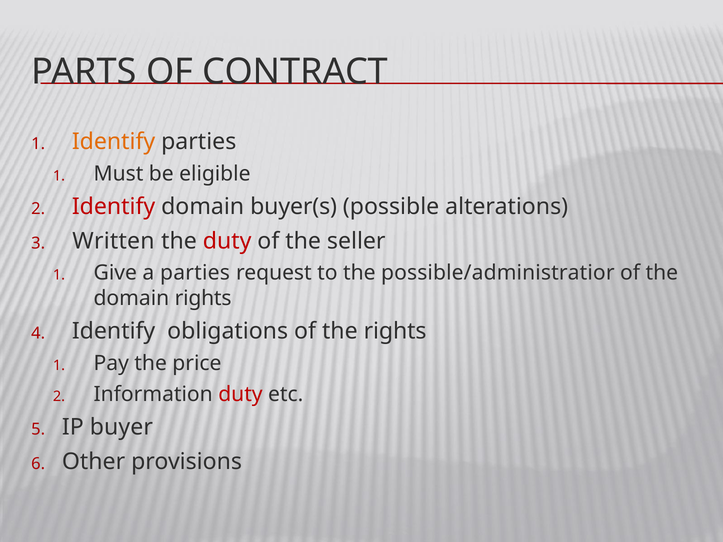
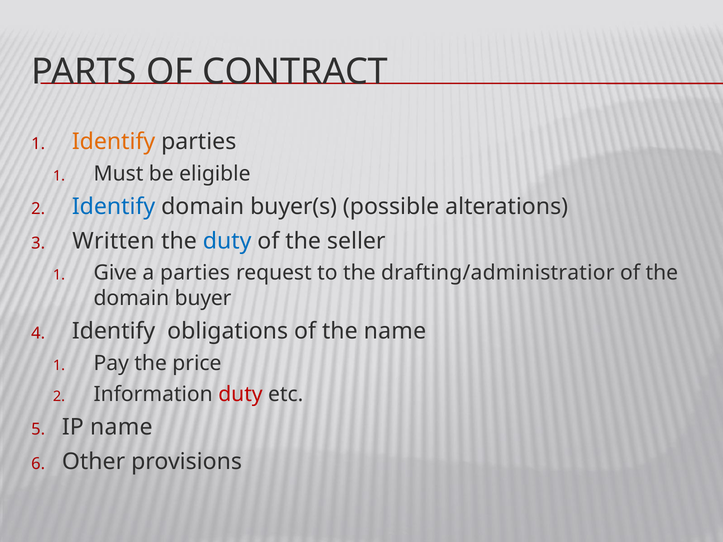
Identify colour: red -> blue (114, 207)
duty colour: red -> blue (227, 241)
possible/administratior: possible/administratior -> drafting/administratior (498, 273)
domain rights: rights -> buyer (203, 298)
the rights: rights -> name (395, 331)
IP buyer: buyer -> name (121, 427)
